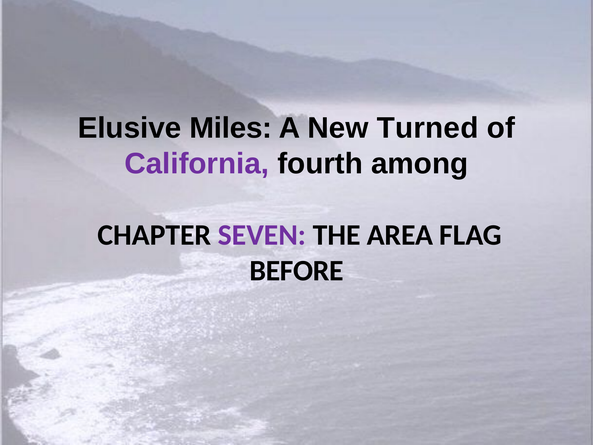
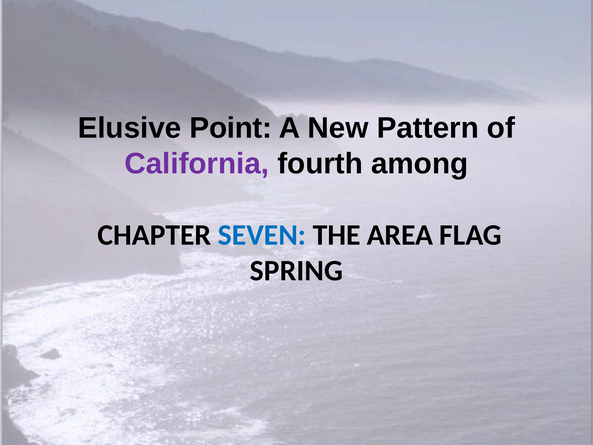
Miles: Miles -> Point (231, 128)
Turned: Turned -> Pattern (428, 128)
SEVEN colour: purple -> blue (262, 235)
BEFORE: BEFORE -> SPRING (296, 270)
